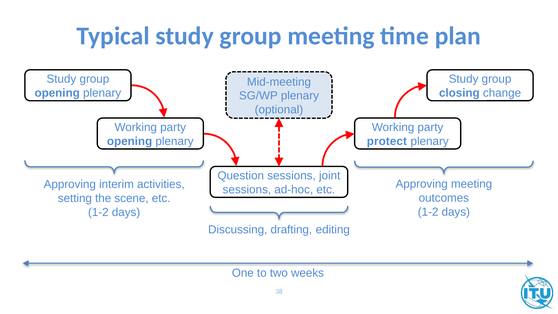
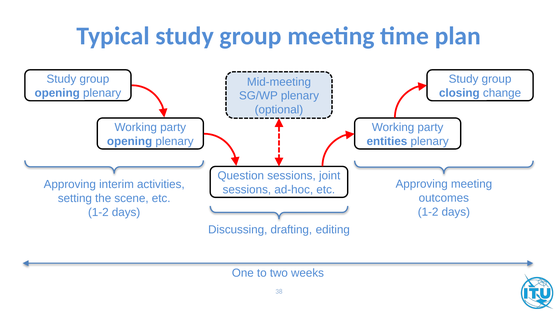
protect: protect -> entities (387, 141)
